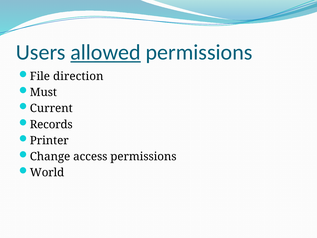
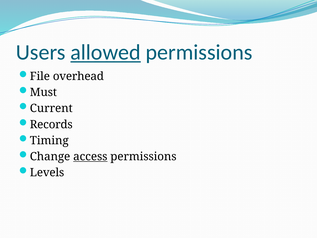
direction: direction -> overhead (78, 76)
Printer: Printer -> Timing (49, 140)
access underline: none -> present (90, 156)
World: World -> Levels (47, 172)
